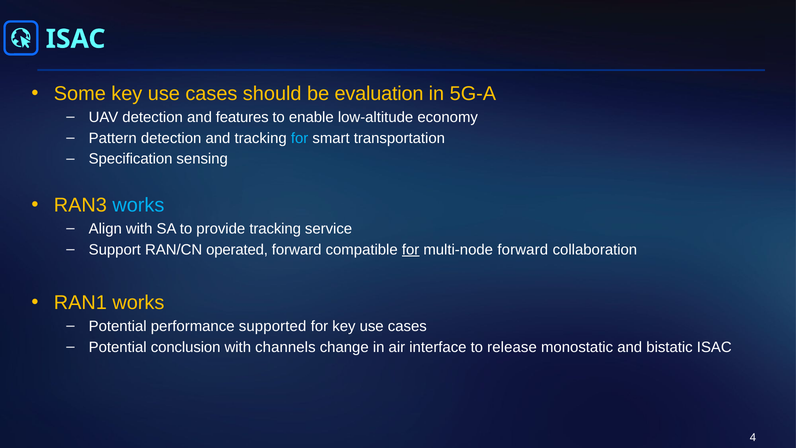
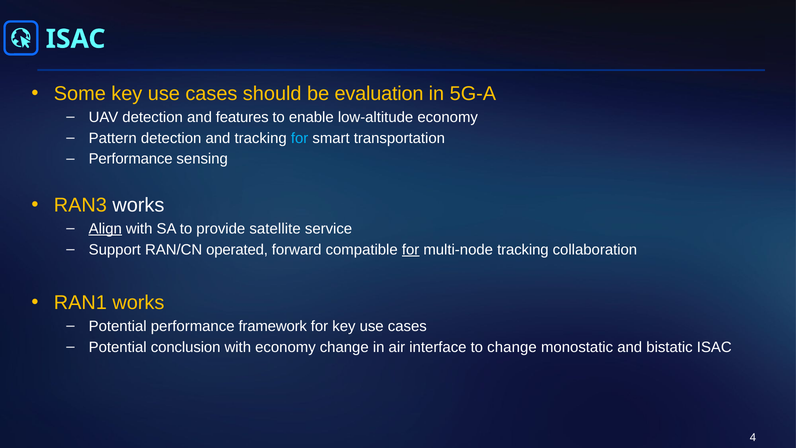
Specification: Specification -> Performance (131, 159)
works colour: light blue -> white (138, 205)
Align underline: none -> present (105, 229)
provide tracking: tracking -> satellite (275, 229)
multi-node forward: forward -> tracking (523, 249)
supported: supported -> framework (273, 326)
with channels: channels -> economy (285, 347)
to release: release -> change (512, 347)
